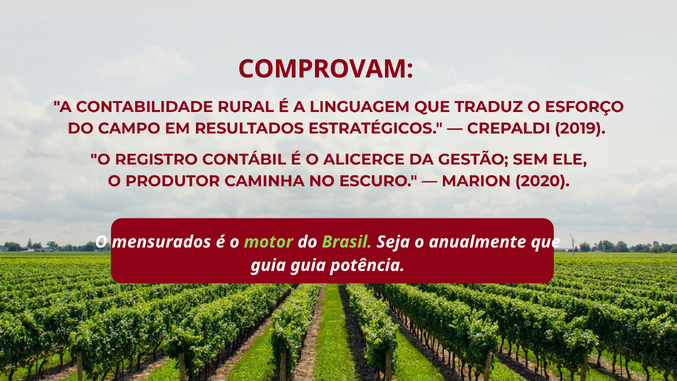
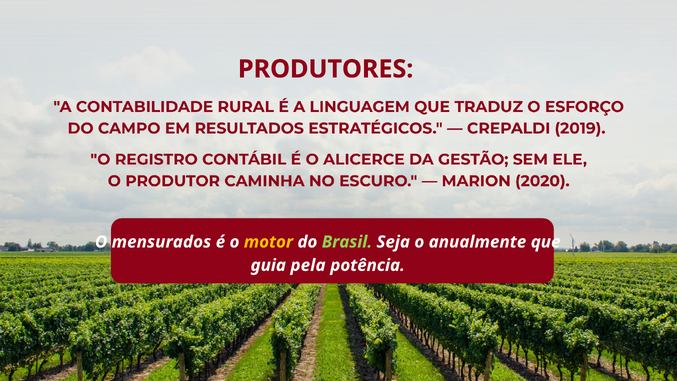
COMPROVAM: COMPROVAM -> PRODUTORES (326, 69)
motor colour: light green -> yellow (268, 242)
guia guia: guia -> pela (308, 265)
